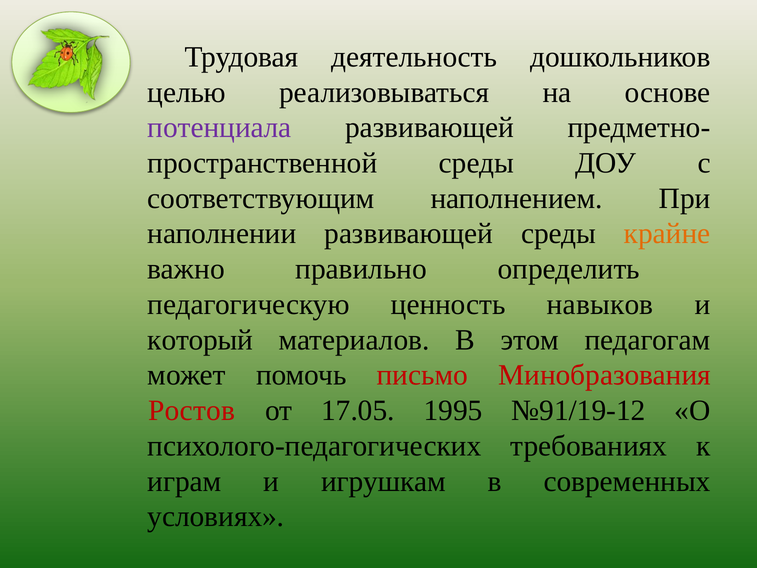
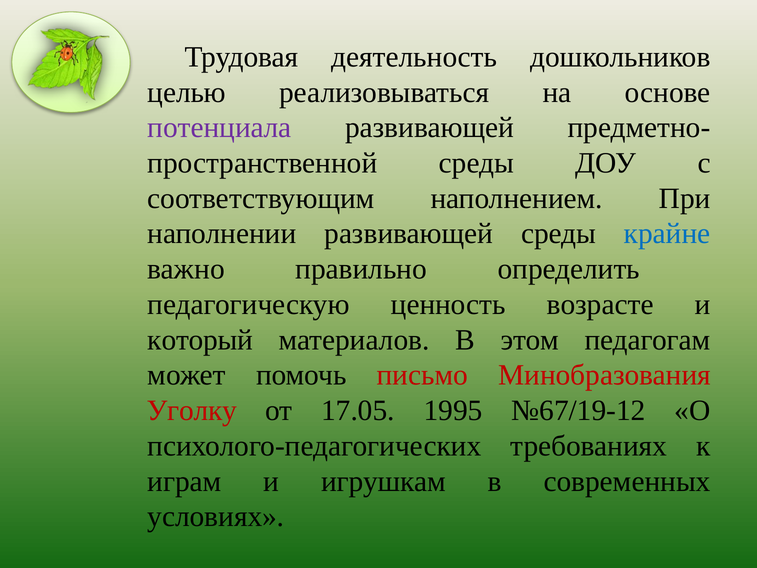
крайне colour: orange -> blue (667, 234)
навыков: навыков -> возрасте (600, 304)
Ростов: Ростов -> Уголку (192, 410)
№91/19-12: №91/19-12 -> №67/19-12 (578, 410)
